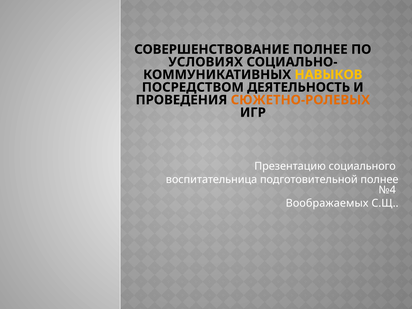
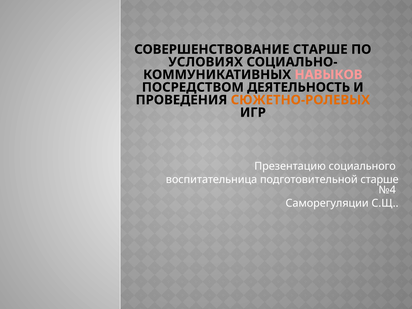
СОВЕРШЕНСТВОВАНИЕ ПОЛНЕЕ: ПОЛНЕЕ -> СТАРШЕ (320, 49)
НАВЫКОВ colour: yellow -> pink (328, 75)
подготовительной полнее: полнее -> старше (380, 180)
Воображаемых: Воображаемых -> Саморегуляции (327, 203)
